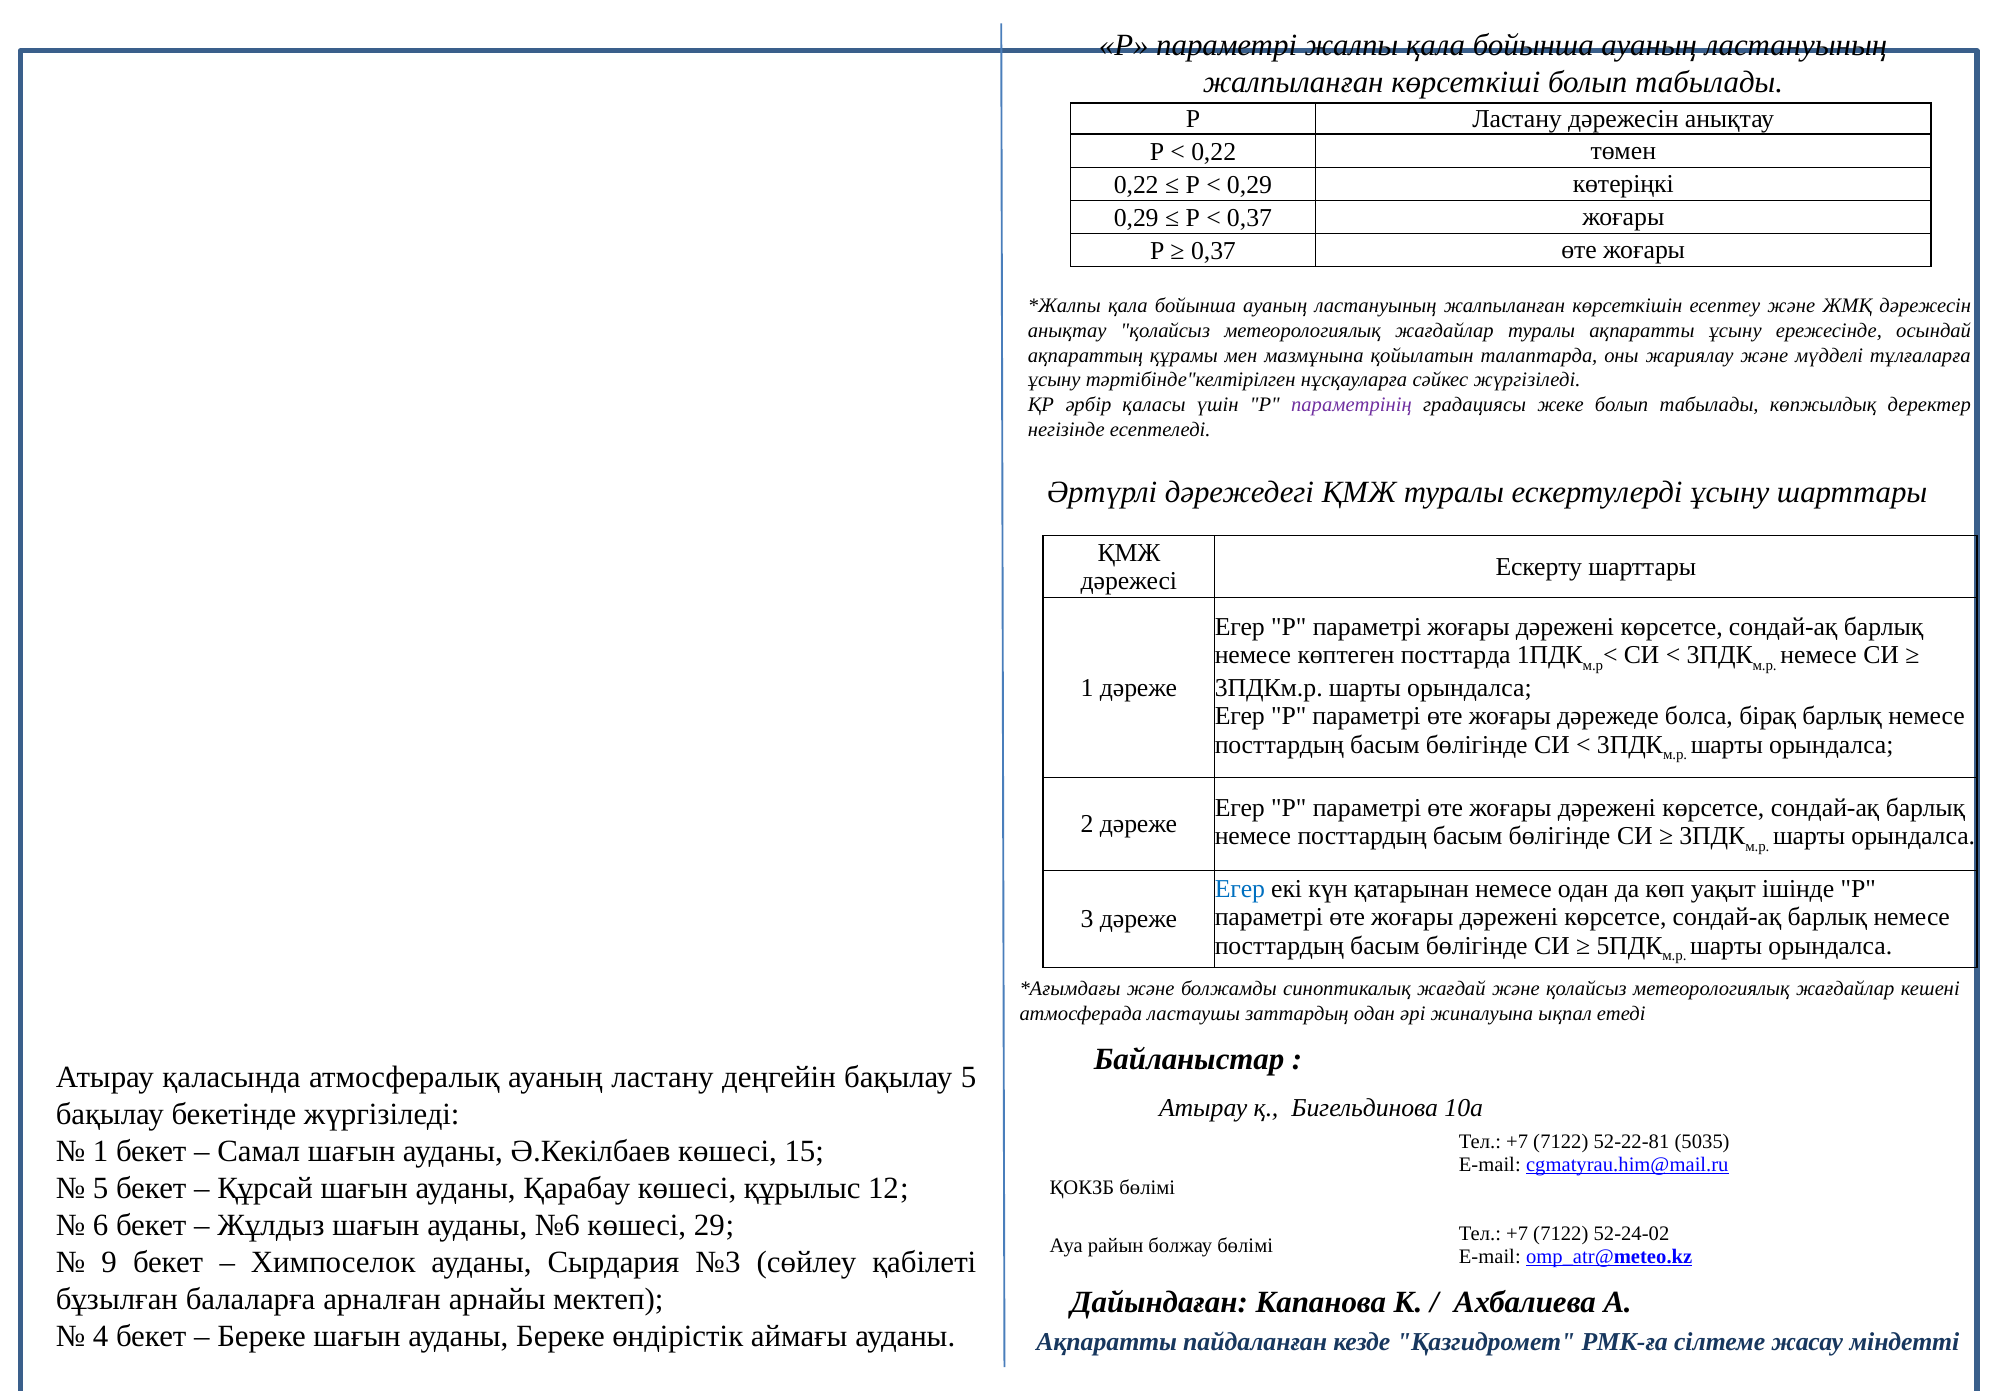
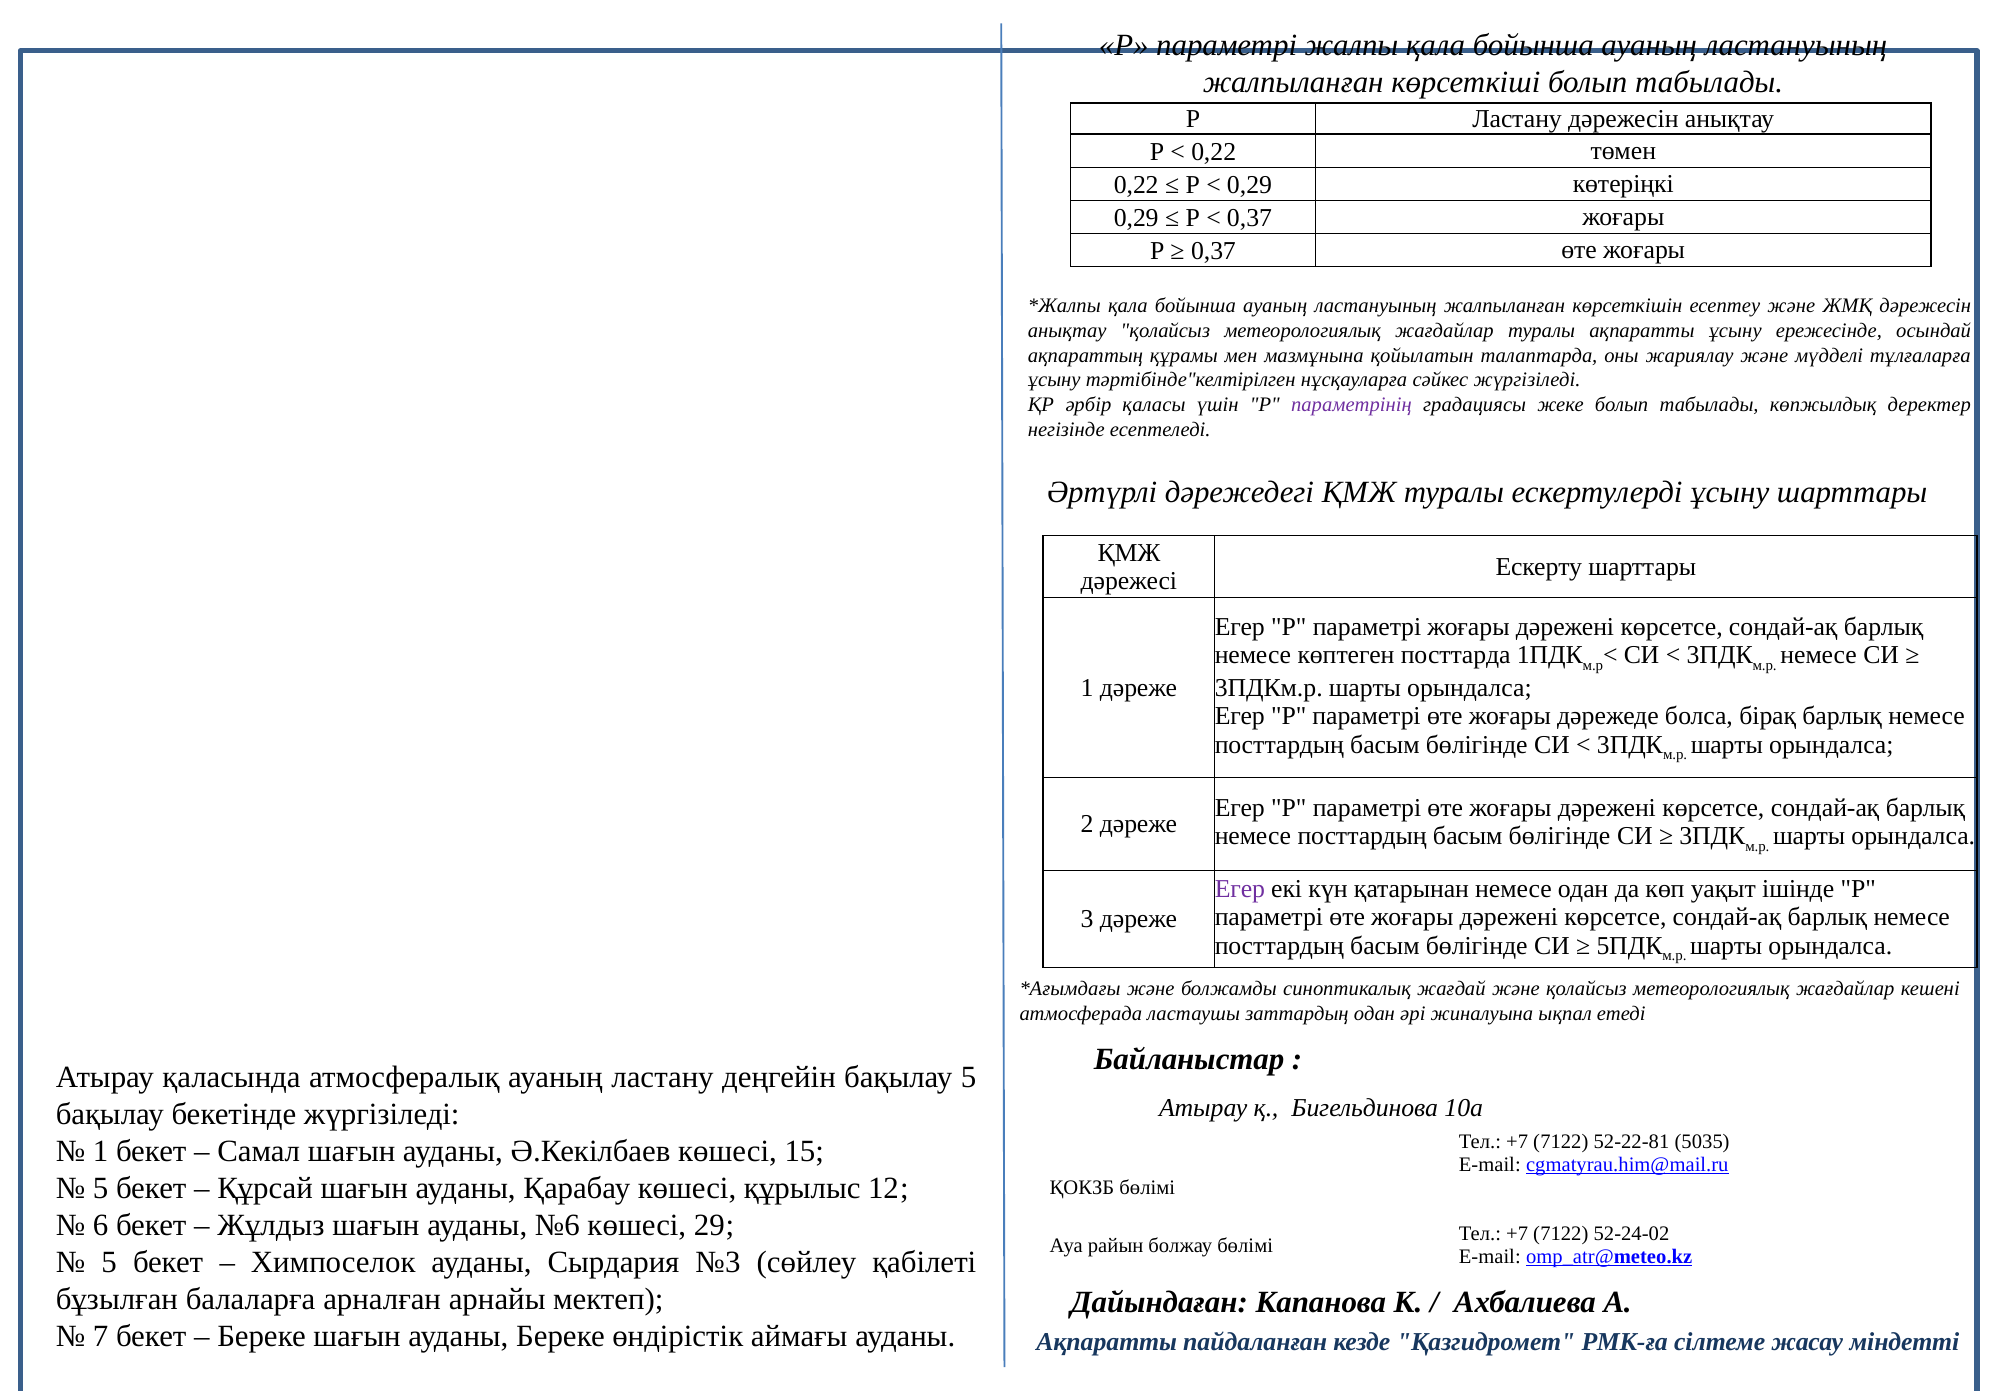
Егер colour: blue -> purple (1240, 889)
9: 9 -> 5 (109, 1262)
4: 4 -> 7 (101, 1336)
